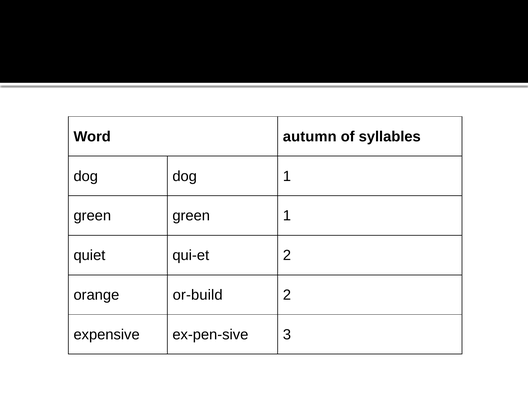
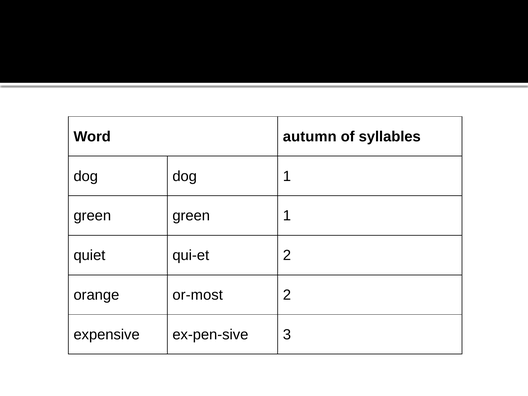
or-build: or-build -> or-most (198, 295)
